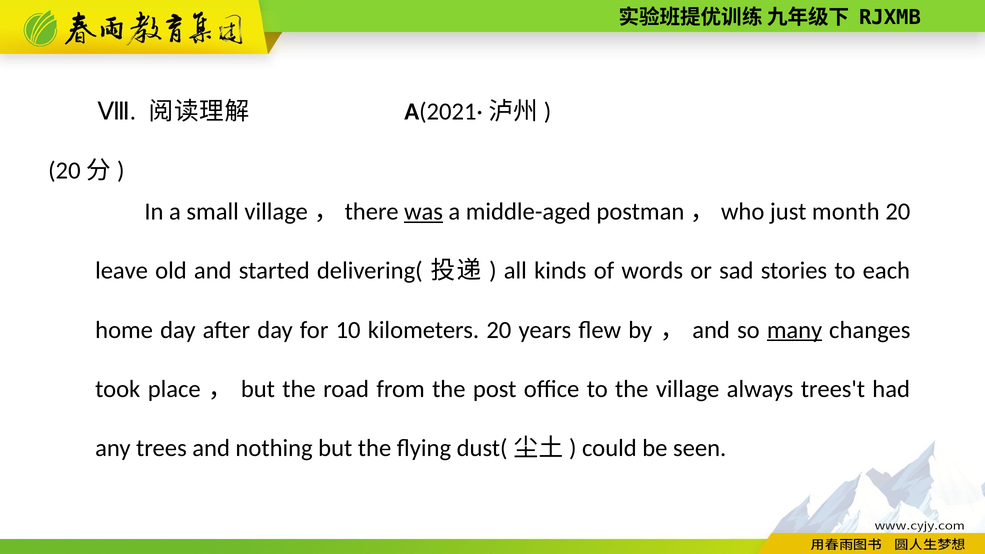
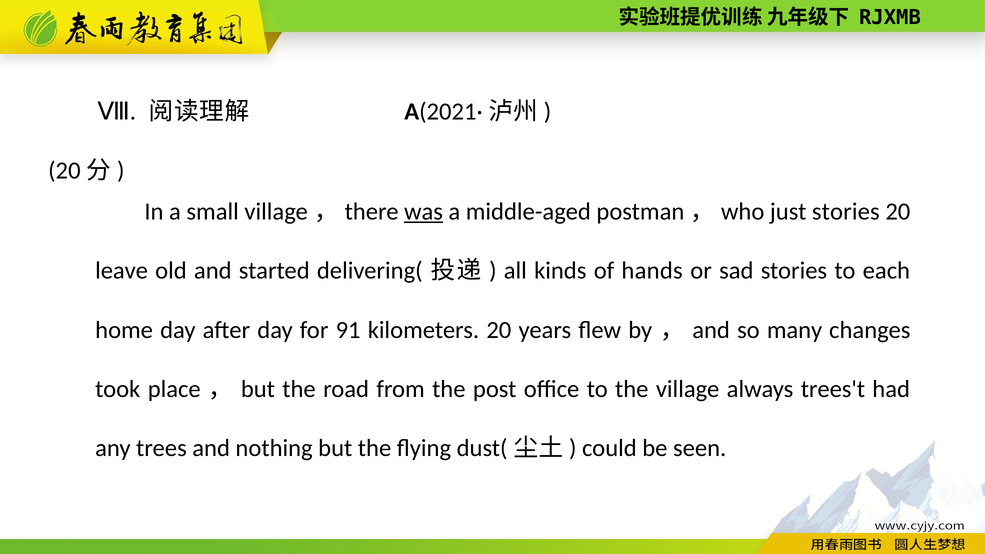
just month: month -> stories (846, 212)
words: words -> hands (652, 271)
10: 10 -> 91 (348, 330)
many underline: present -> none (795, 330)
